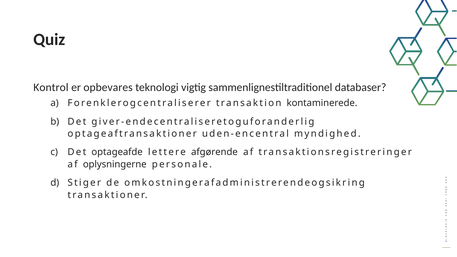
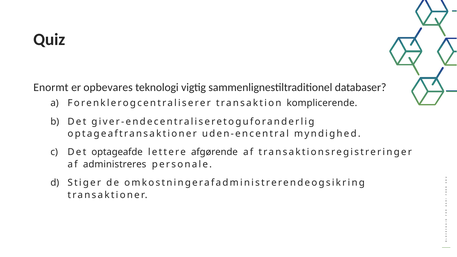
Kontrol: Kontrol -> Enormt (51, 87)
kontaminerede: kontaminerede -> komplicerende (322, 103)
oplysningerne: oplysningerne -> administreres (115, 164)
